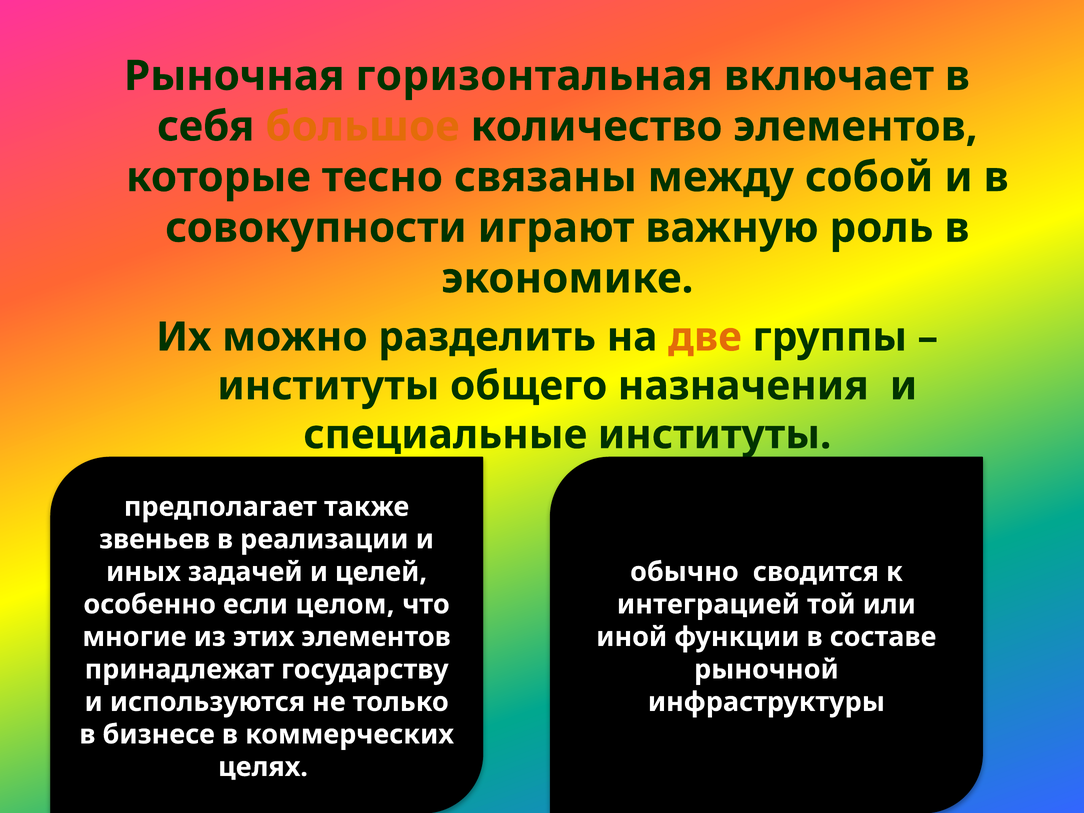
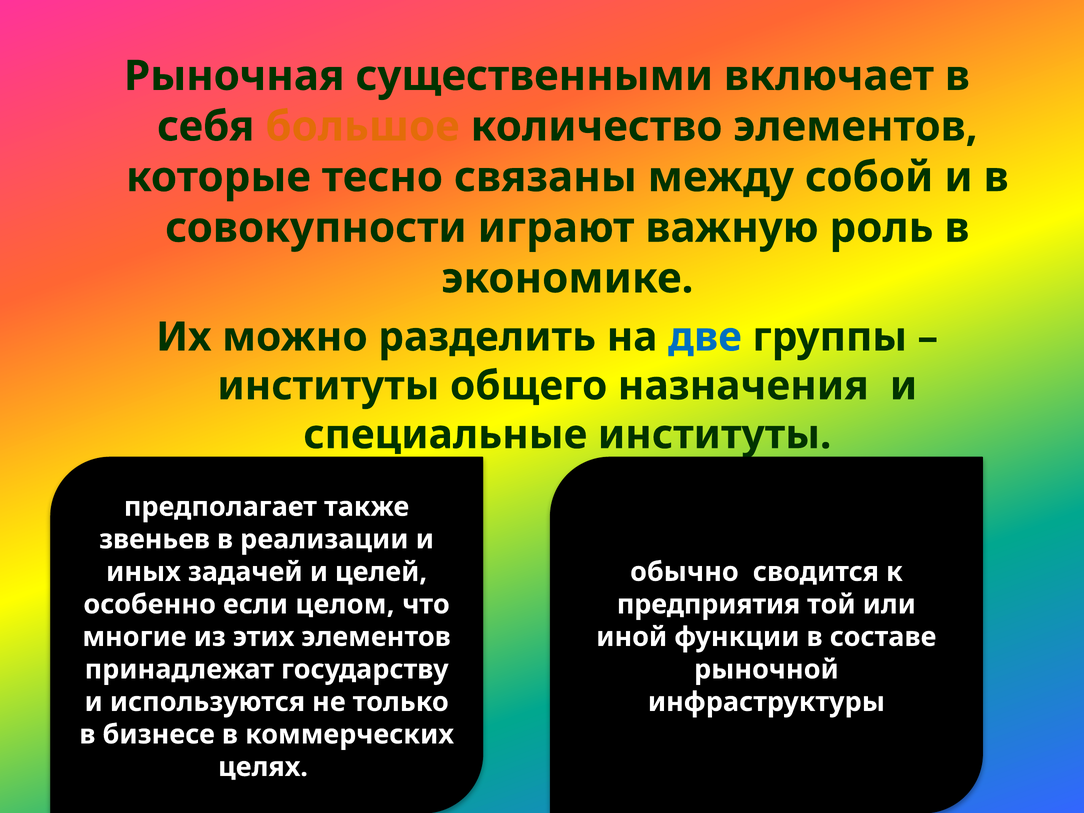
горизонтальная: горизонтальная -> существенными (534, 76)
две colour: orange -> blue (705, 337)
интеграцией: интеграцией -> предприятия (709, 604)
